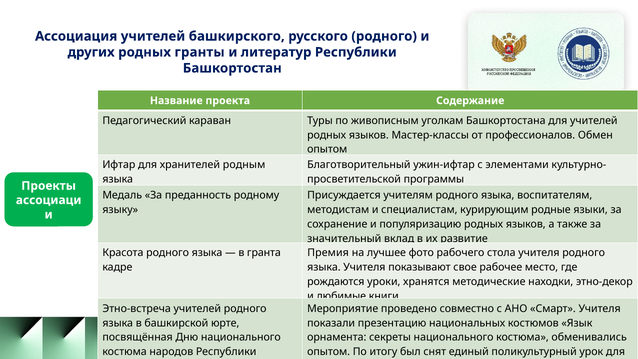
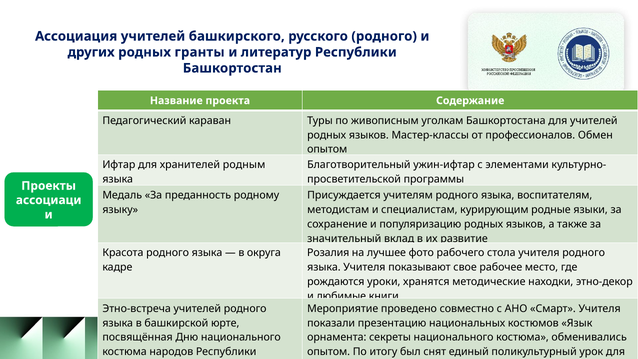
гранта: гранта -> округа (264, 253)
Премия: Премия -> Розалия (328, 253)
